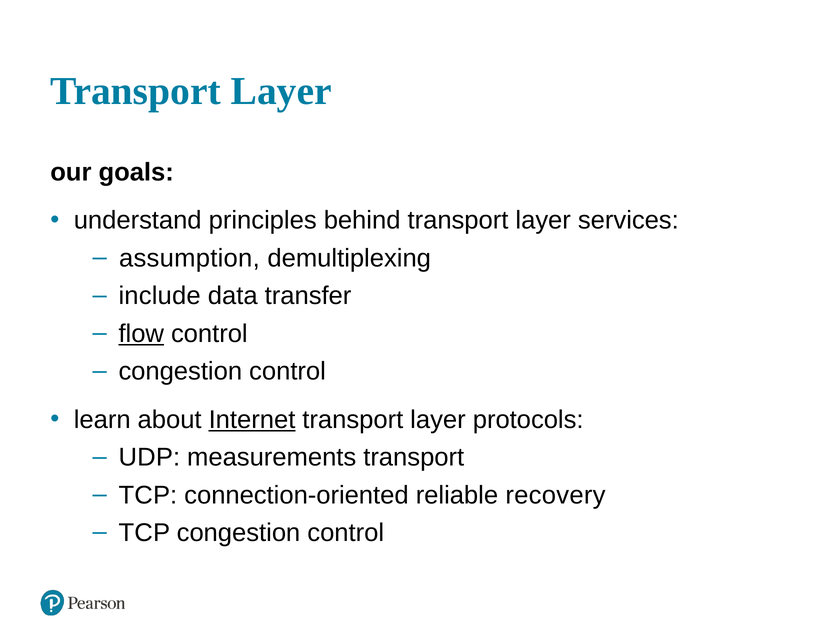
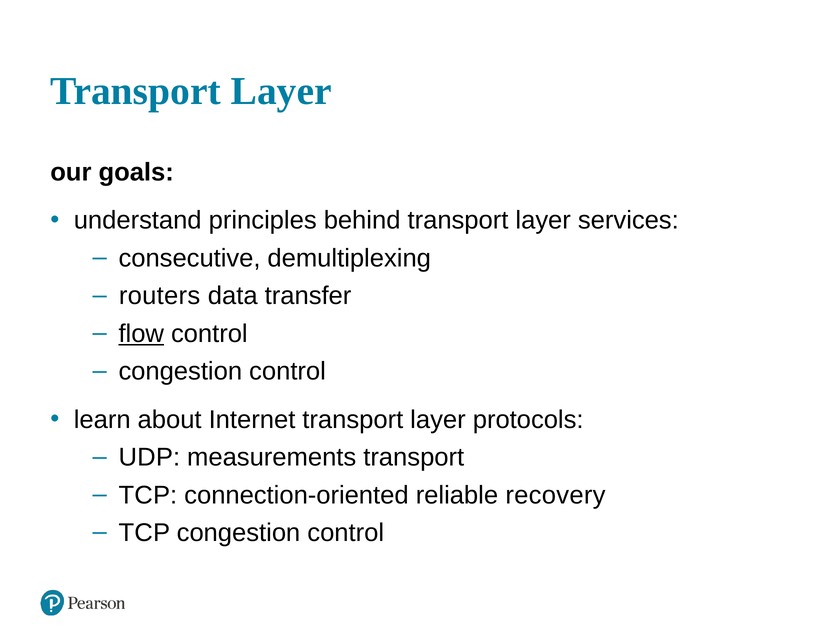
assumption: assumption -> consecutive (190, 258)
include: include -> routers (160, 296)
Internet underline: present -> none (252, 420)
